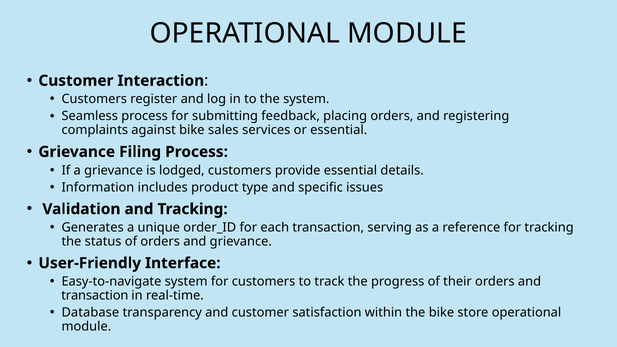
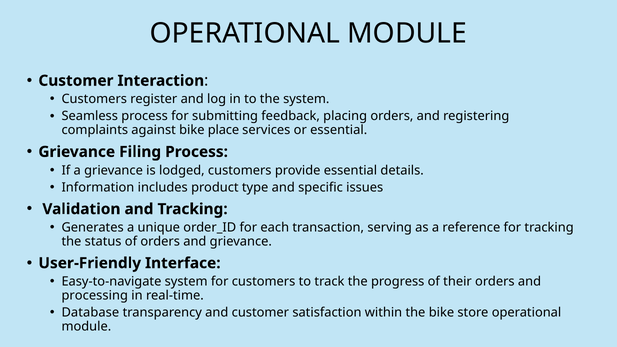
sales: sales -> place (223, 130)
transaction: transaction -> processing (95, 296)
